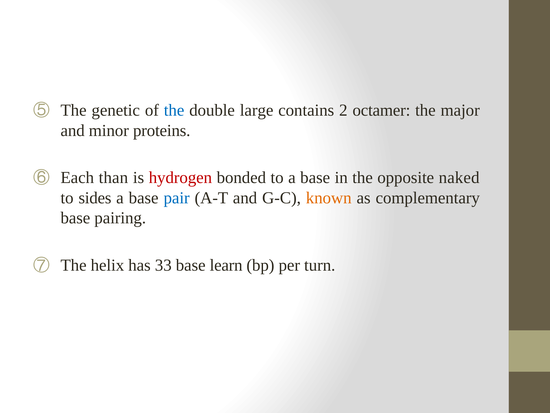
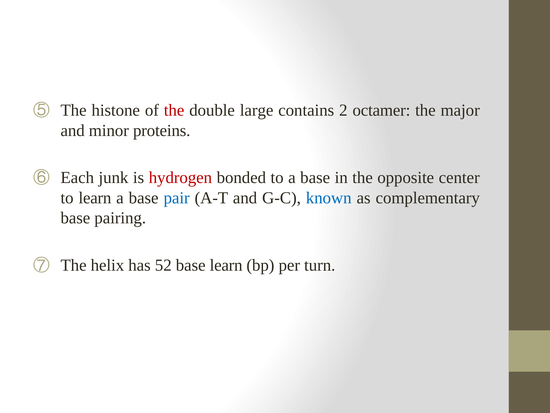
genetic: genetic -> histone (116, 110)
the colour: blue -> red (174, 110)
than: than -> junk (113, 177)
naked: naked -> center (459, 177)
to sides: sides -> learn (95, 198)
known colour: orange -> blue (329, 198)
33: 33 -> 52 (163, 265)
